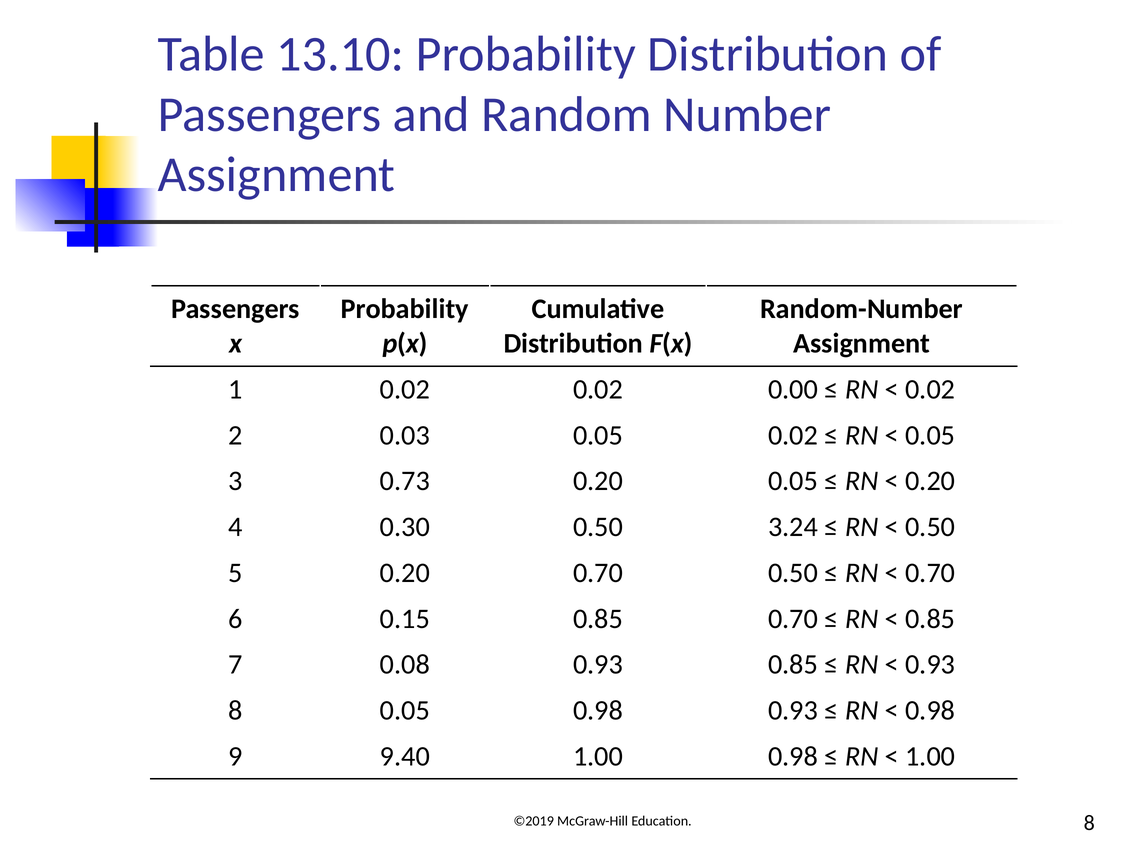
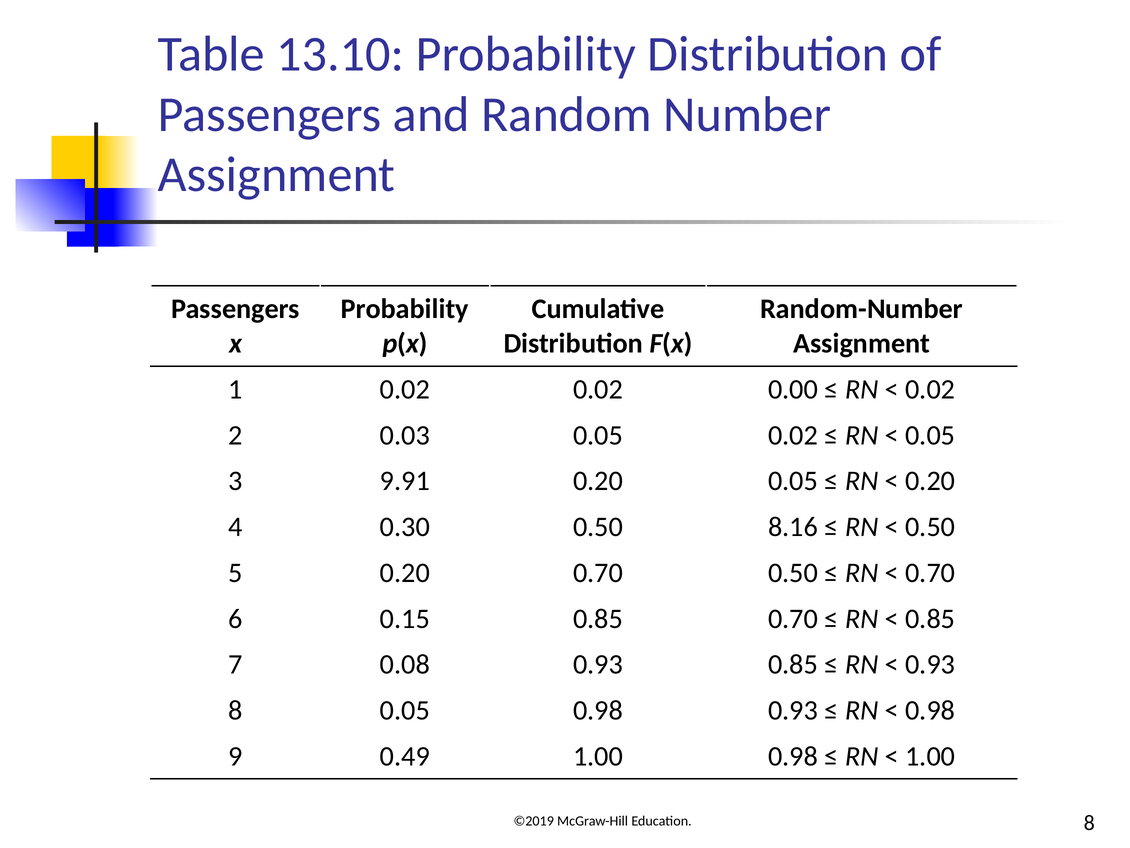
0.73: 0.73 -> 9.91 (405, 481)
3.24: 3.24 -> 8.16 (793, 527)
9.40: 9.40 -> 0.49 (405, 756)
